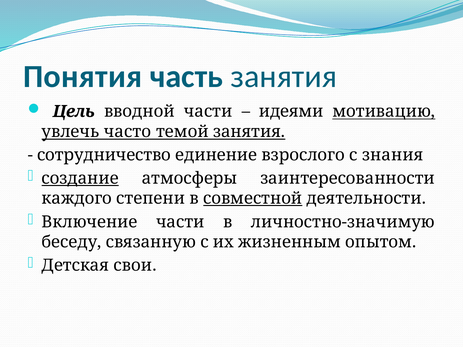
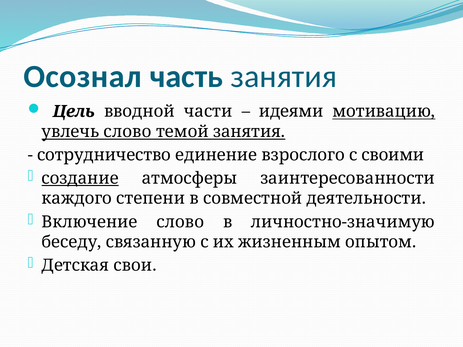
Понятия: Понятия -> Осознал (83, 76)
увлечь часто: часто -> слово (127, 132)
знания: знания -> своими (393, 155)
совместной underline: present -> none (253, 199)
Включение части: части -> слово (180, 222)
